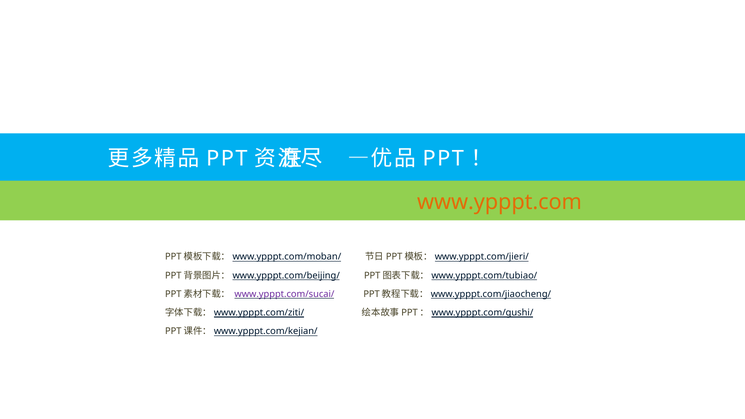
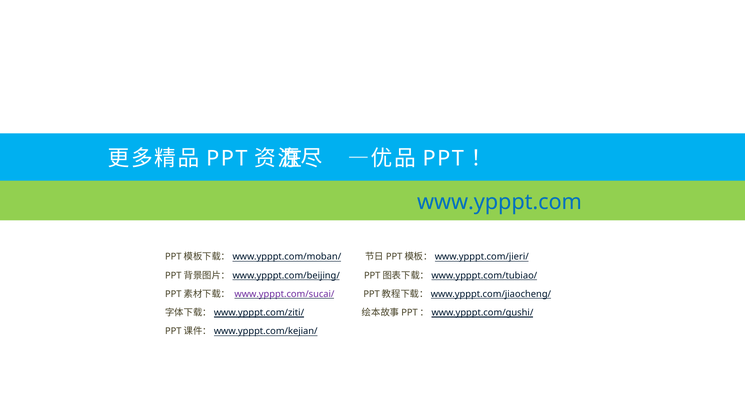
www.ypppt.com colour: orange -> blue (500, 202)
